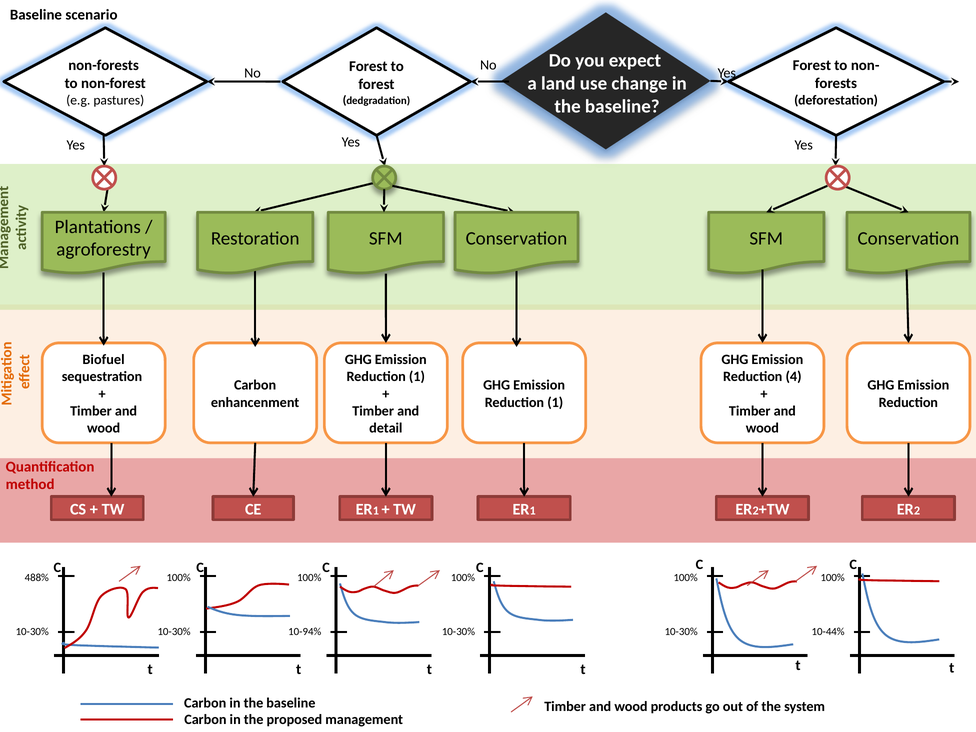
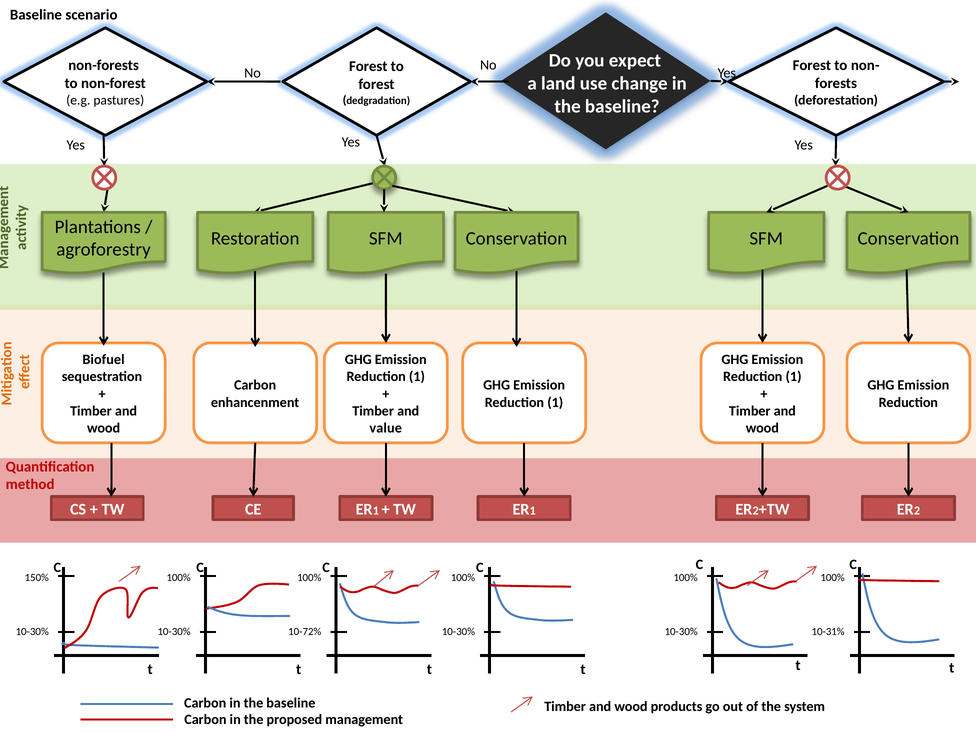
4: 4 -> 1 (794, 377)
detail: detail -> value (386, 428)
488%: 488% -> 150% (37, 578)
10-94%: 10-94% -> 10-72% (305, 632)
10-44%: 10-44% -> 10-31% (828, 632)
